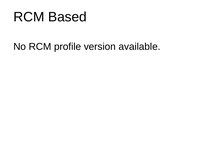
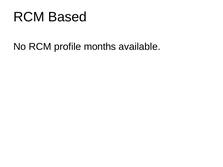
version: version -> months (100, 47)
